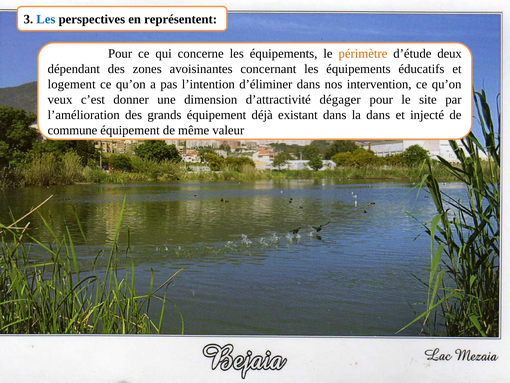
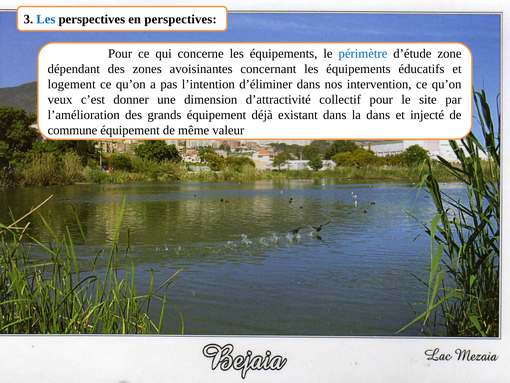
en représentent: représentent -> perspectives (181, 19)
périmètre colour: orange -> blue (363, 53)
deux: deux -> zone (449, 53)
dégager: dégager -> collectif (340, 99)
